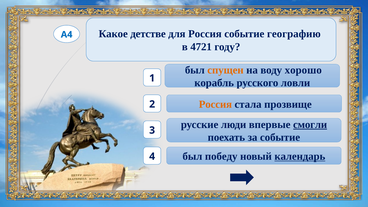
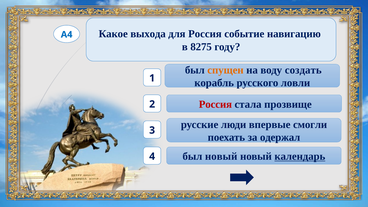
детстве: детстве -> выхода (148, 34)
географию: географию -> навигацию (294, 34)
4721: 4721 -> 8275 (201, 47)
хорошо: хорошо -> создать (303, 70)
Россия colour: orange -> red (215, 104)
смогли underline: present -> none (310, 124)
за событие: событие -> одержал (280, 137)
был победу: победу -> новый (221, 156)
